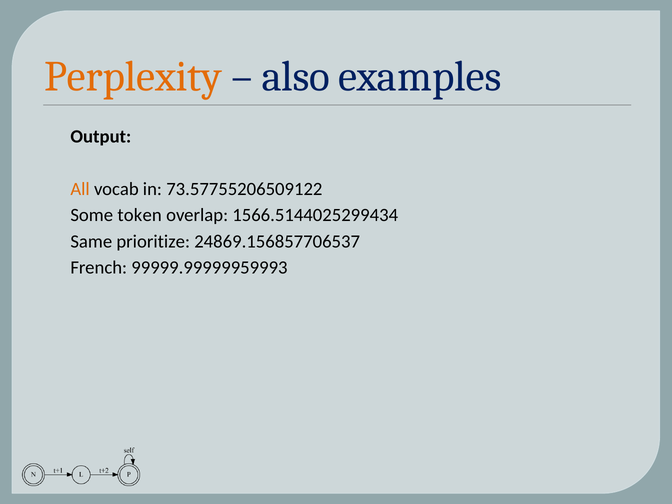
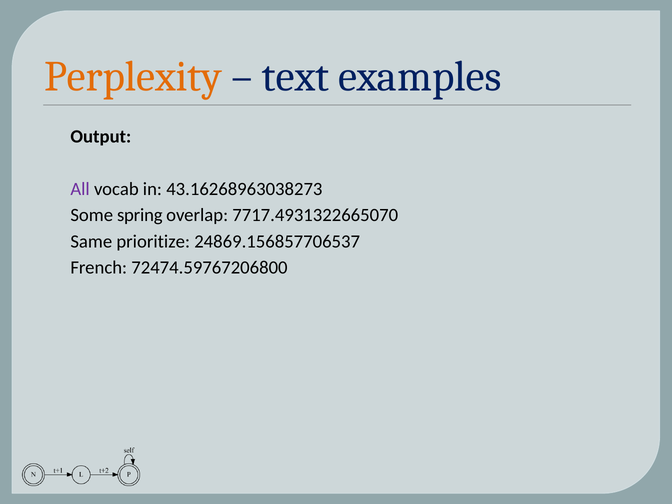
also: also -> text (296, 77)
All colour: orange -> purple (80, 189)
73.57755206509122: 73.57755206509122 -> 43.16268963038273 (244, 189)
token: token -> spring (140, 215)
1566.5144025299434: 1566.5144025299434 -> 7717.4931322665070 (315, 215)
99999.99999959993: 99999.99999959993 -> 72474.59767206800 (209, 268)
